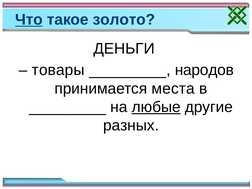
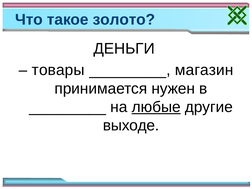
Что underline: present -> none (29, 20)
народов: народов -> магазин (204, 70)
места: места -> нужен (173, 89)
разных: разных -> выходе (131, 126)
